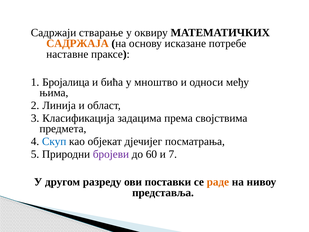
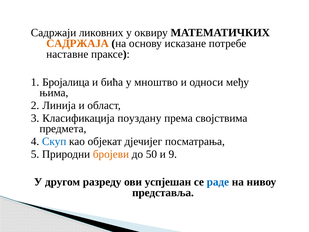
стварање: стварање -> ликовних (101, 33)
задацима: задацима -> поуздану (139, 118)
бројеви colour: purple -> orange (111, 154)
60: 60 -> 50 (151, 154)
7: 7 -> 9 (173, 154)
поставки: поставки -> успјешан (168, 182)
раде colour: orange -> blue (218, 182)
